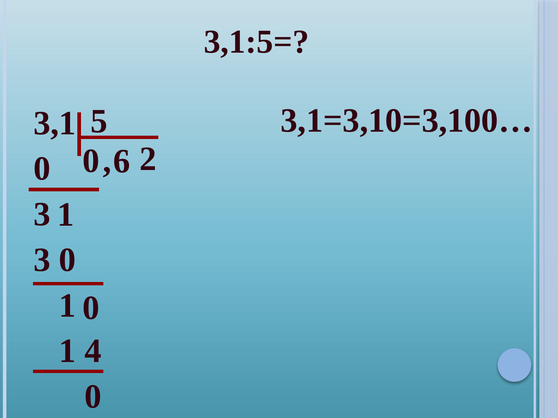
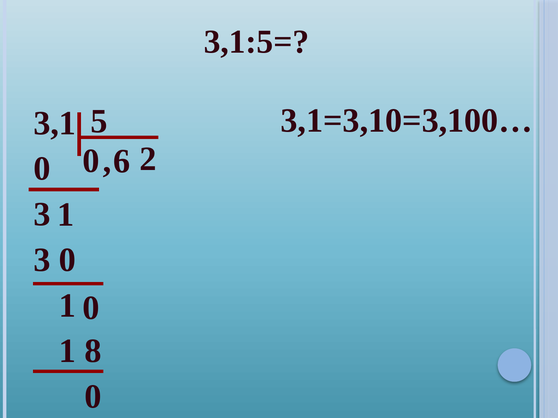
4: 4 -> 8 (93, 351)
